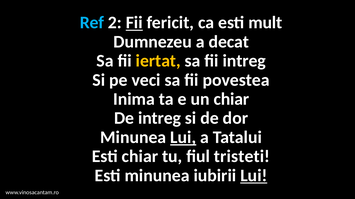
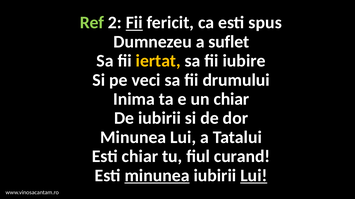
Ref colour: light blue -> light green (92, 23)
mult: mult -> spus (265, 23)
decat: decat -> suflet (229, 42)
fii intreg: intreg -> iubire (244, 61)
povestea: povestea -> drumului (236, 80)
De intreg: intreg -> iubirii (159, 119)
Lui underline: present -> none (183, 138)
tristeti: tristeti -> curand (242, 157)
minunea underline: none -> present (157, 176)
